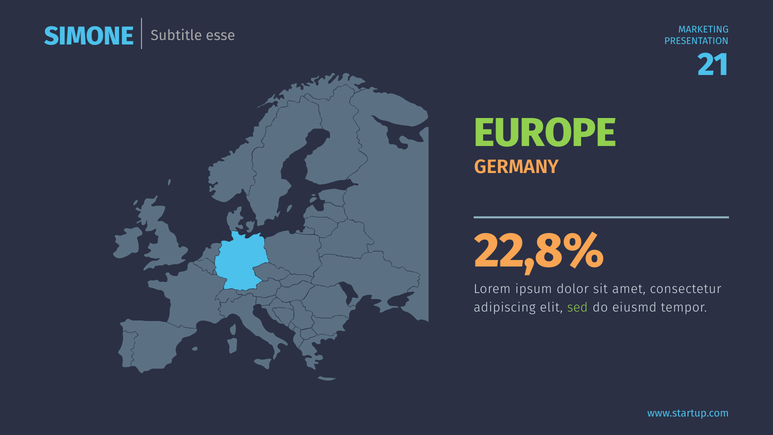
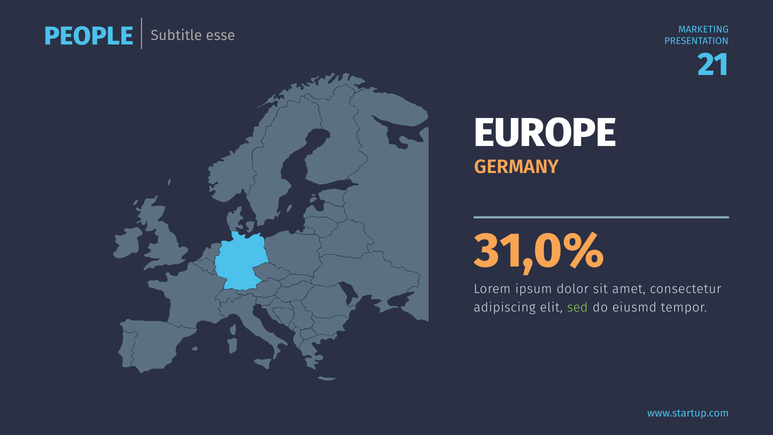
SIMONE: SIMONE -> PEOPLE (89, 36)
EUROPE colour: light green -> white (545, 133)
22,8%: 22,8% -> 31,0% (539, 251)
